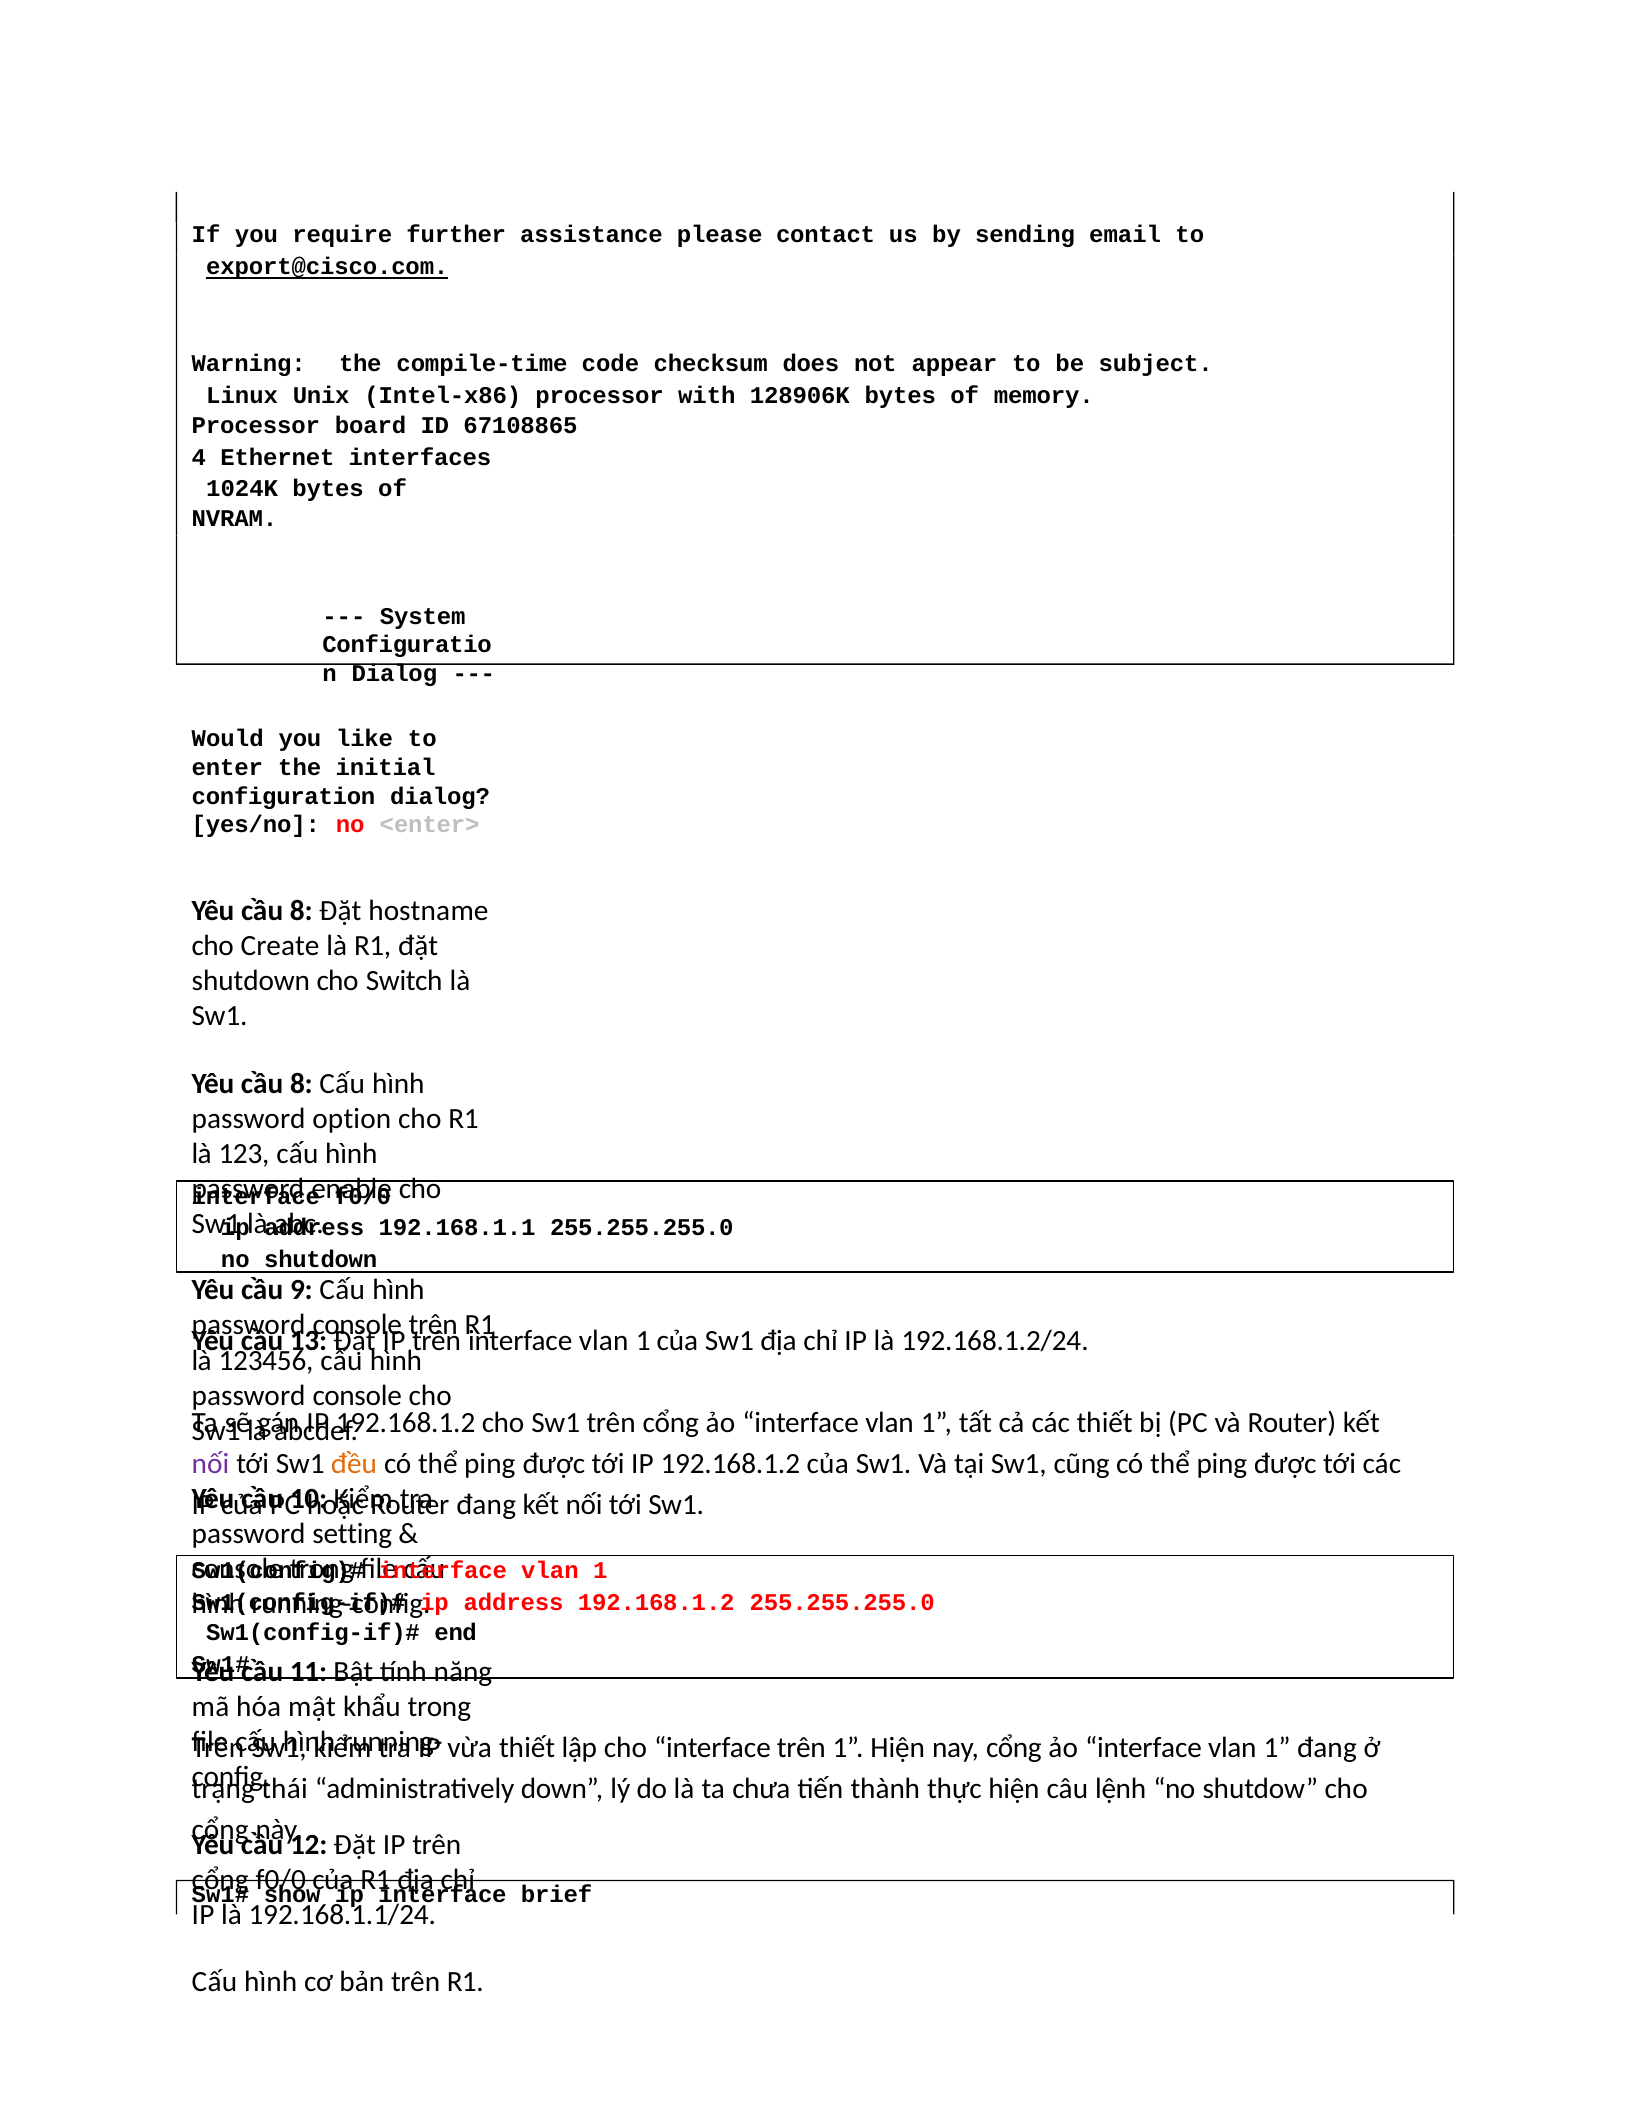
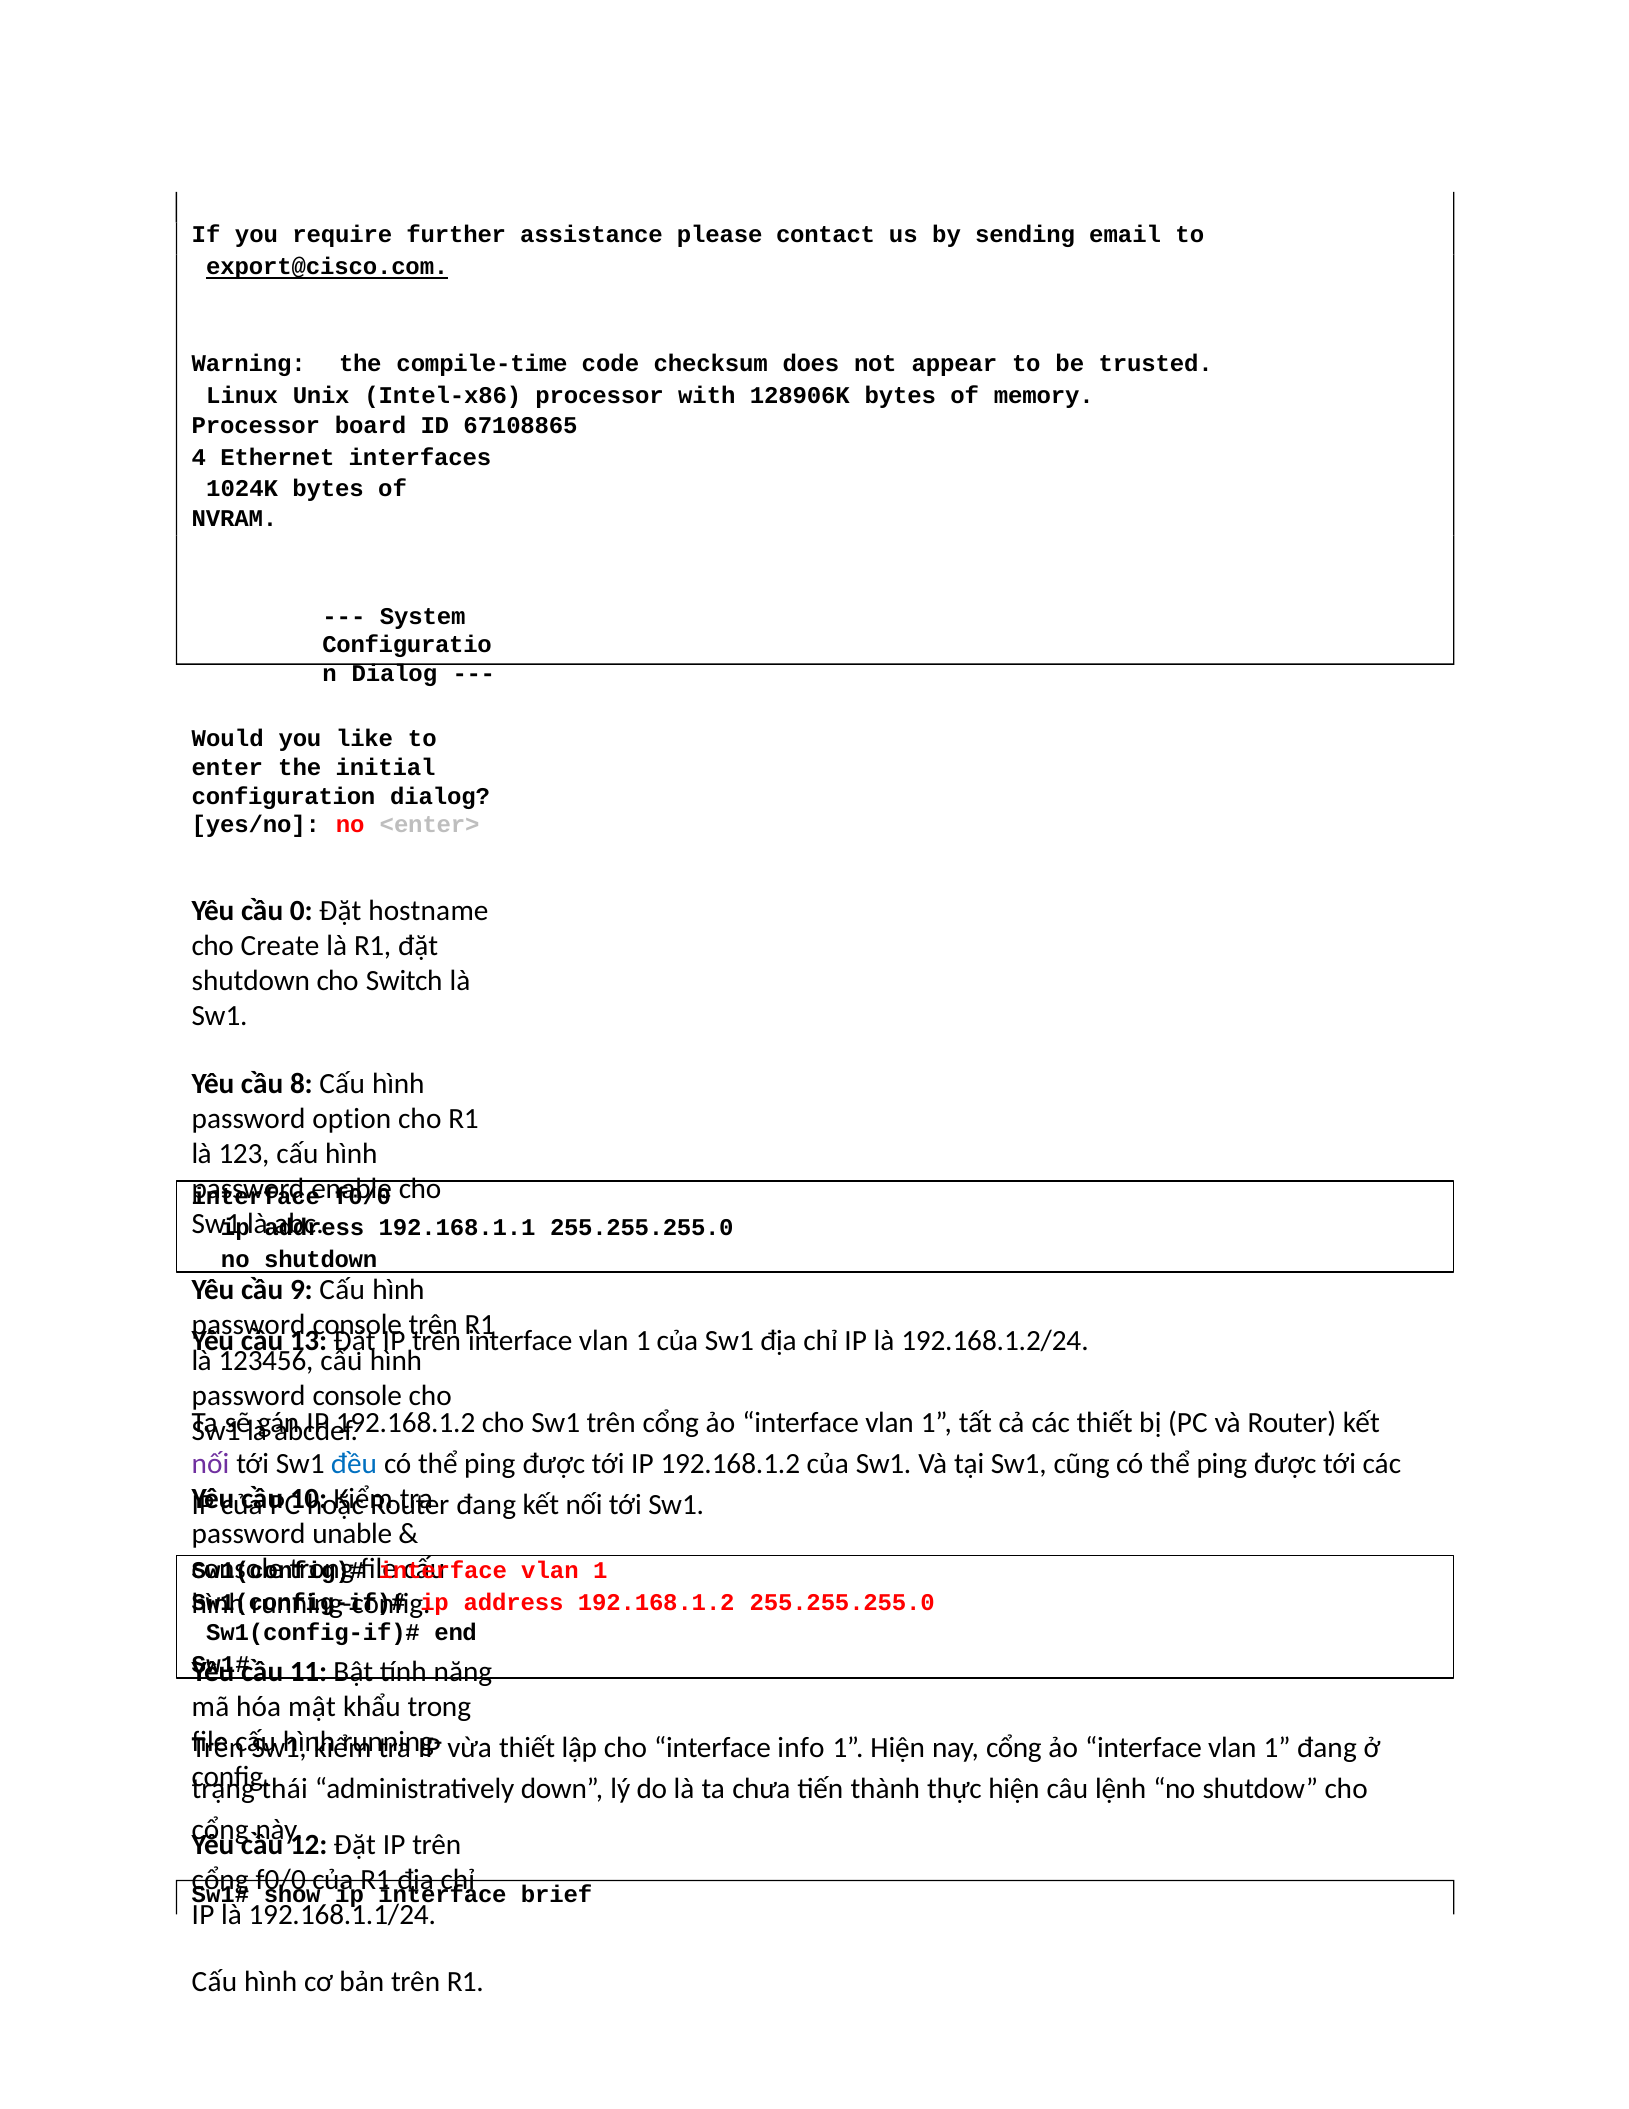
subject: subject -> trusted (1156, 363)
8: 8 -> 0 (301, 910)
đều colour: orange -> blue (354, 1463)
setting: setting -> unable (352, 1533)
interface trên: trên -> info (801, 1747)
